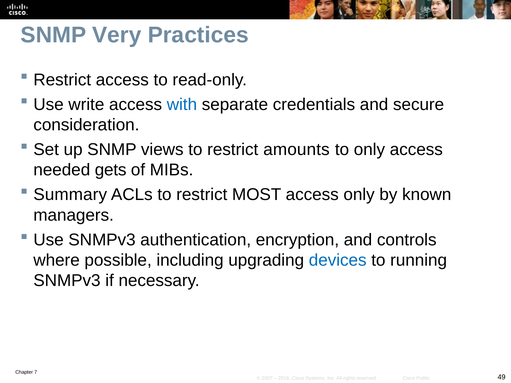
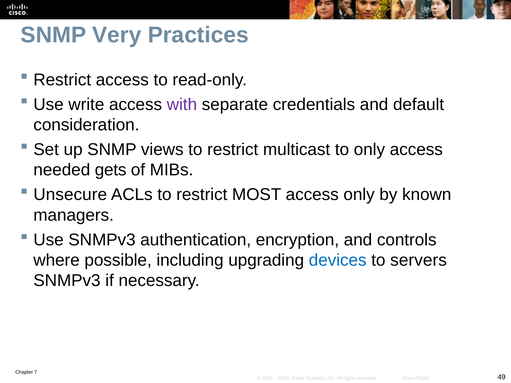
with colour: blue -> purple (182, 105)
secure: secure -> default (419, 105)
amounts: amounts -> multicast (297, 150)
Summary: Summary -> Unsecure (70, 195)
running: running -> servers (419, 260)
